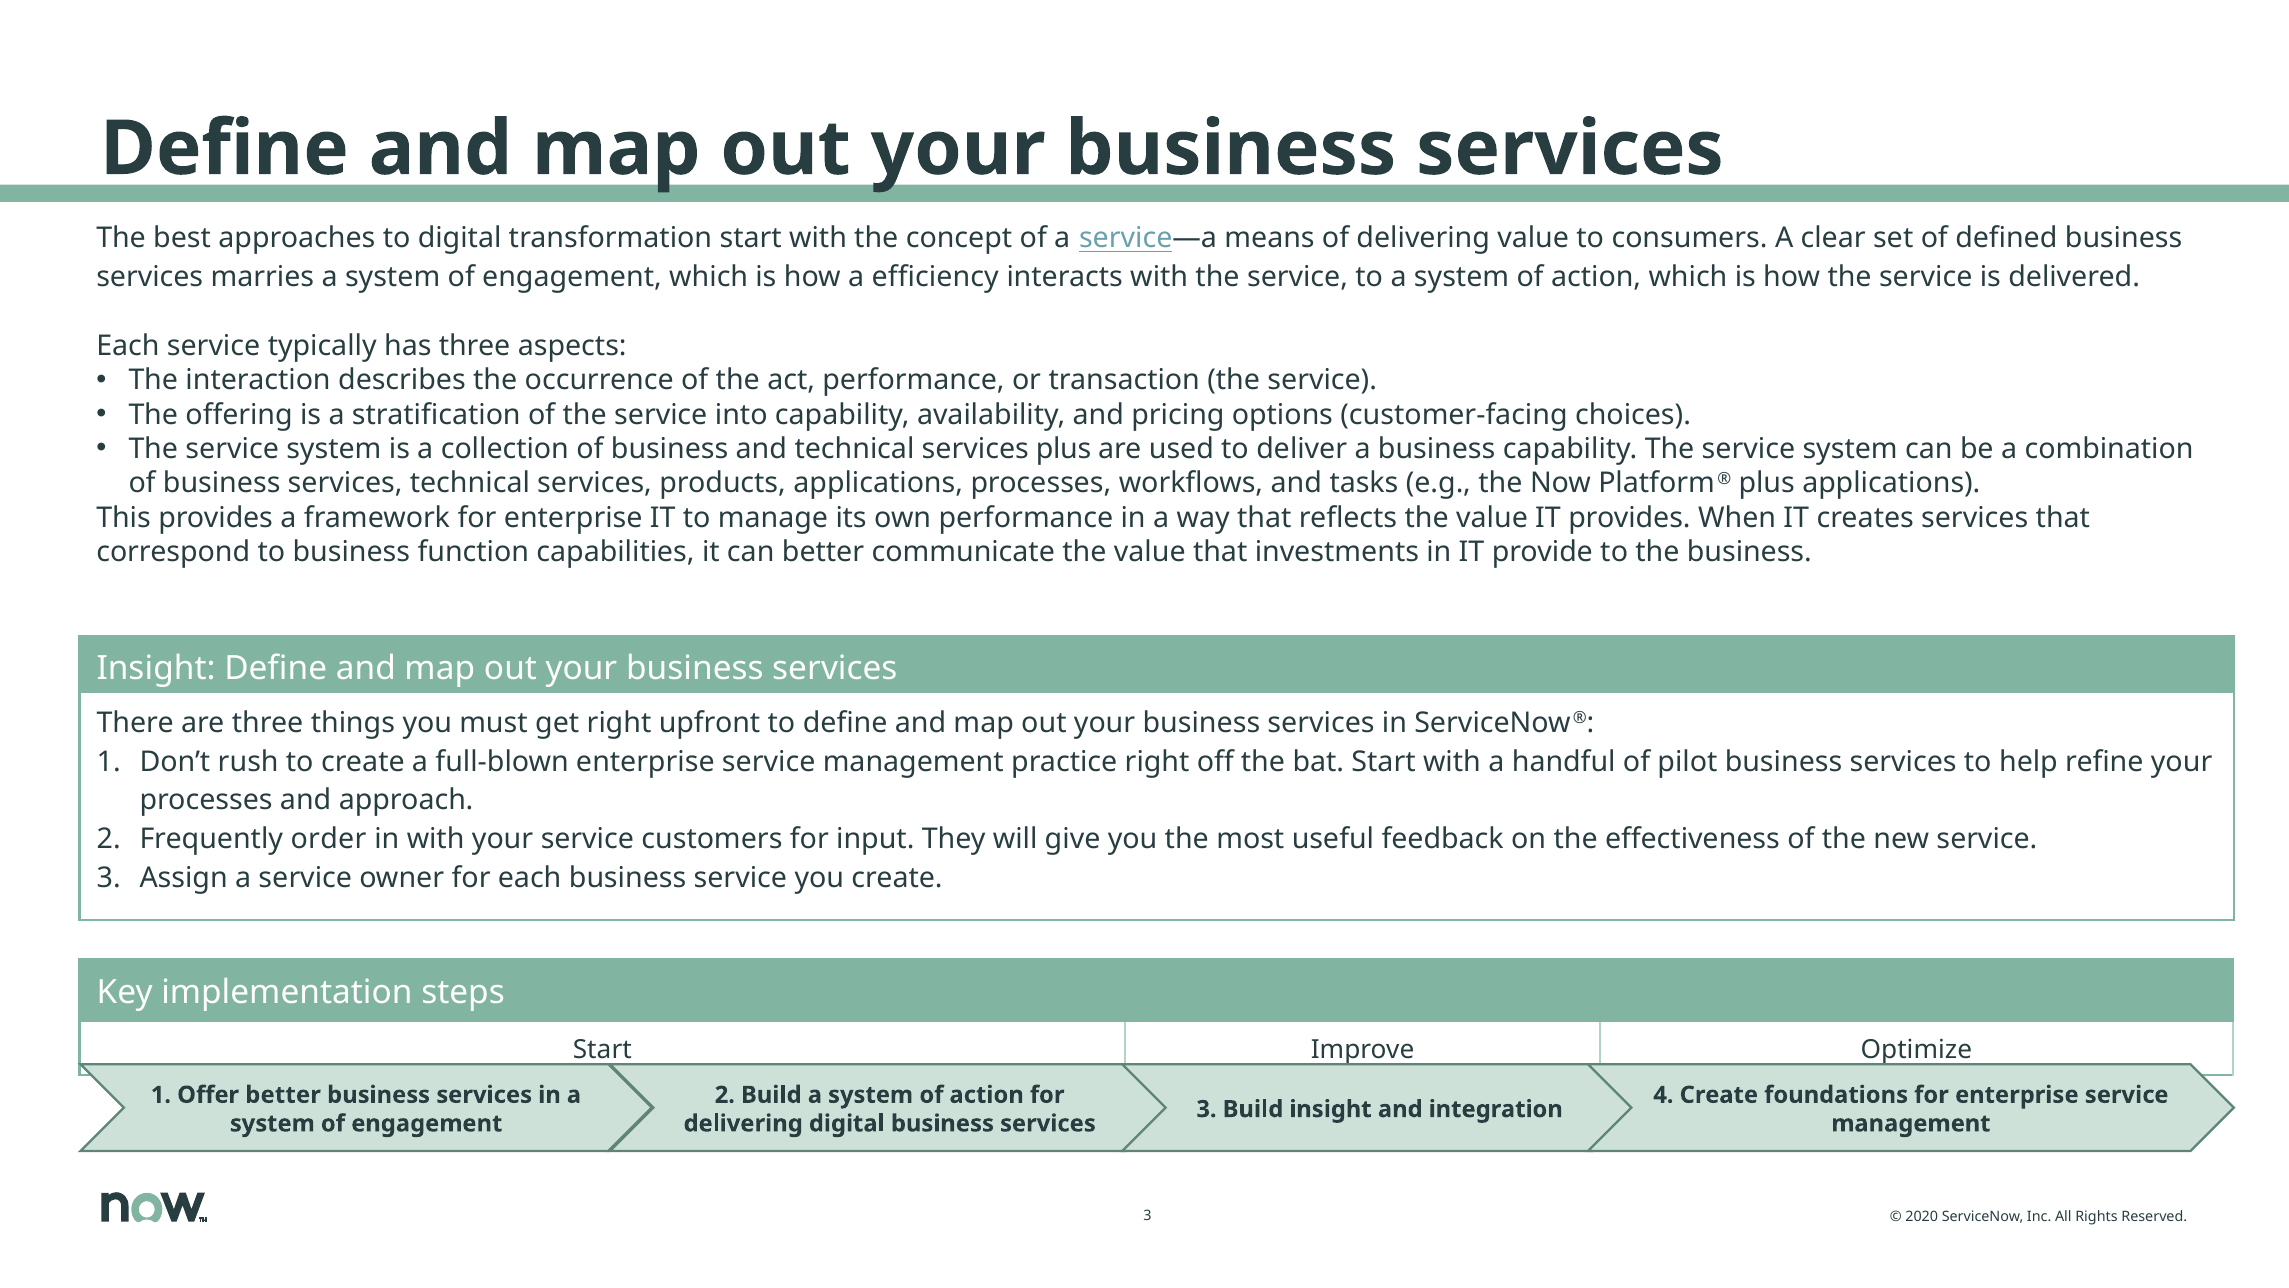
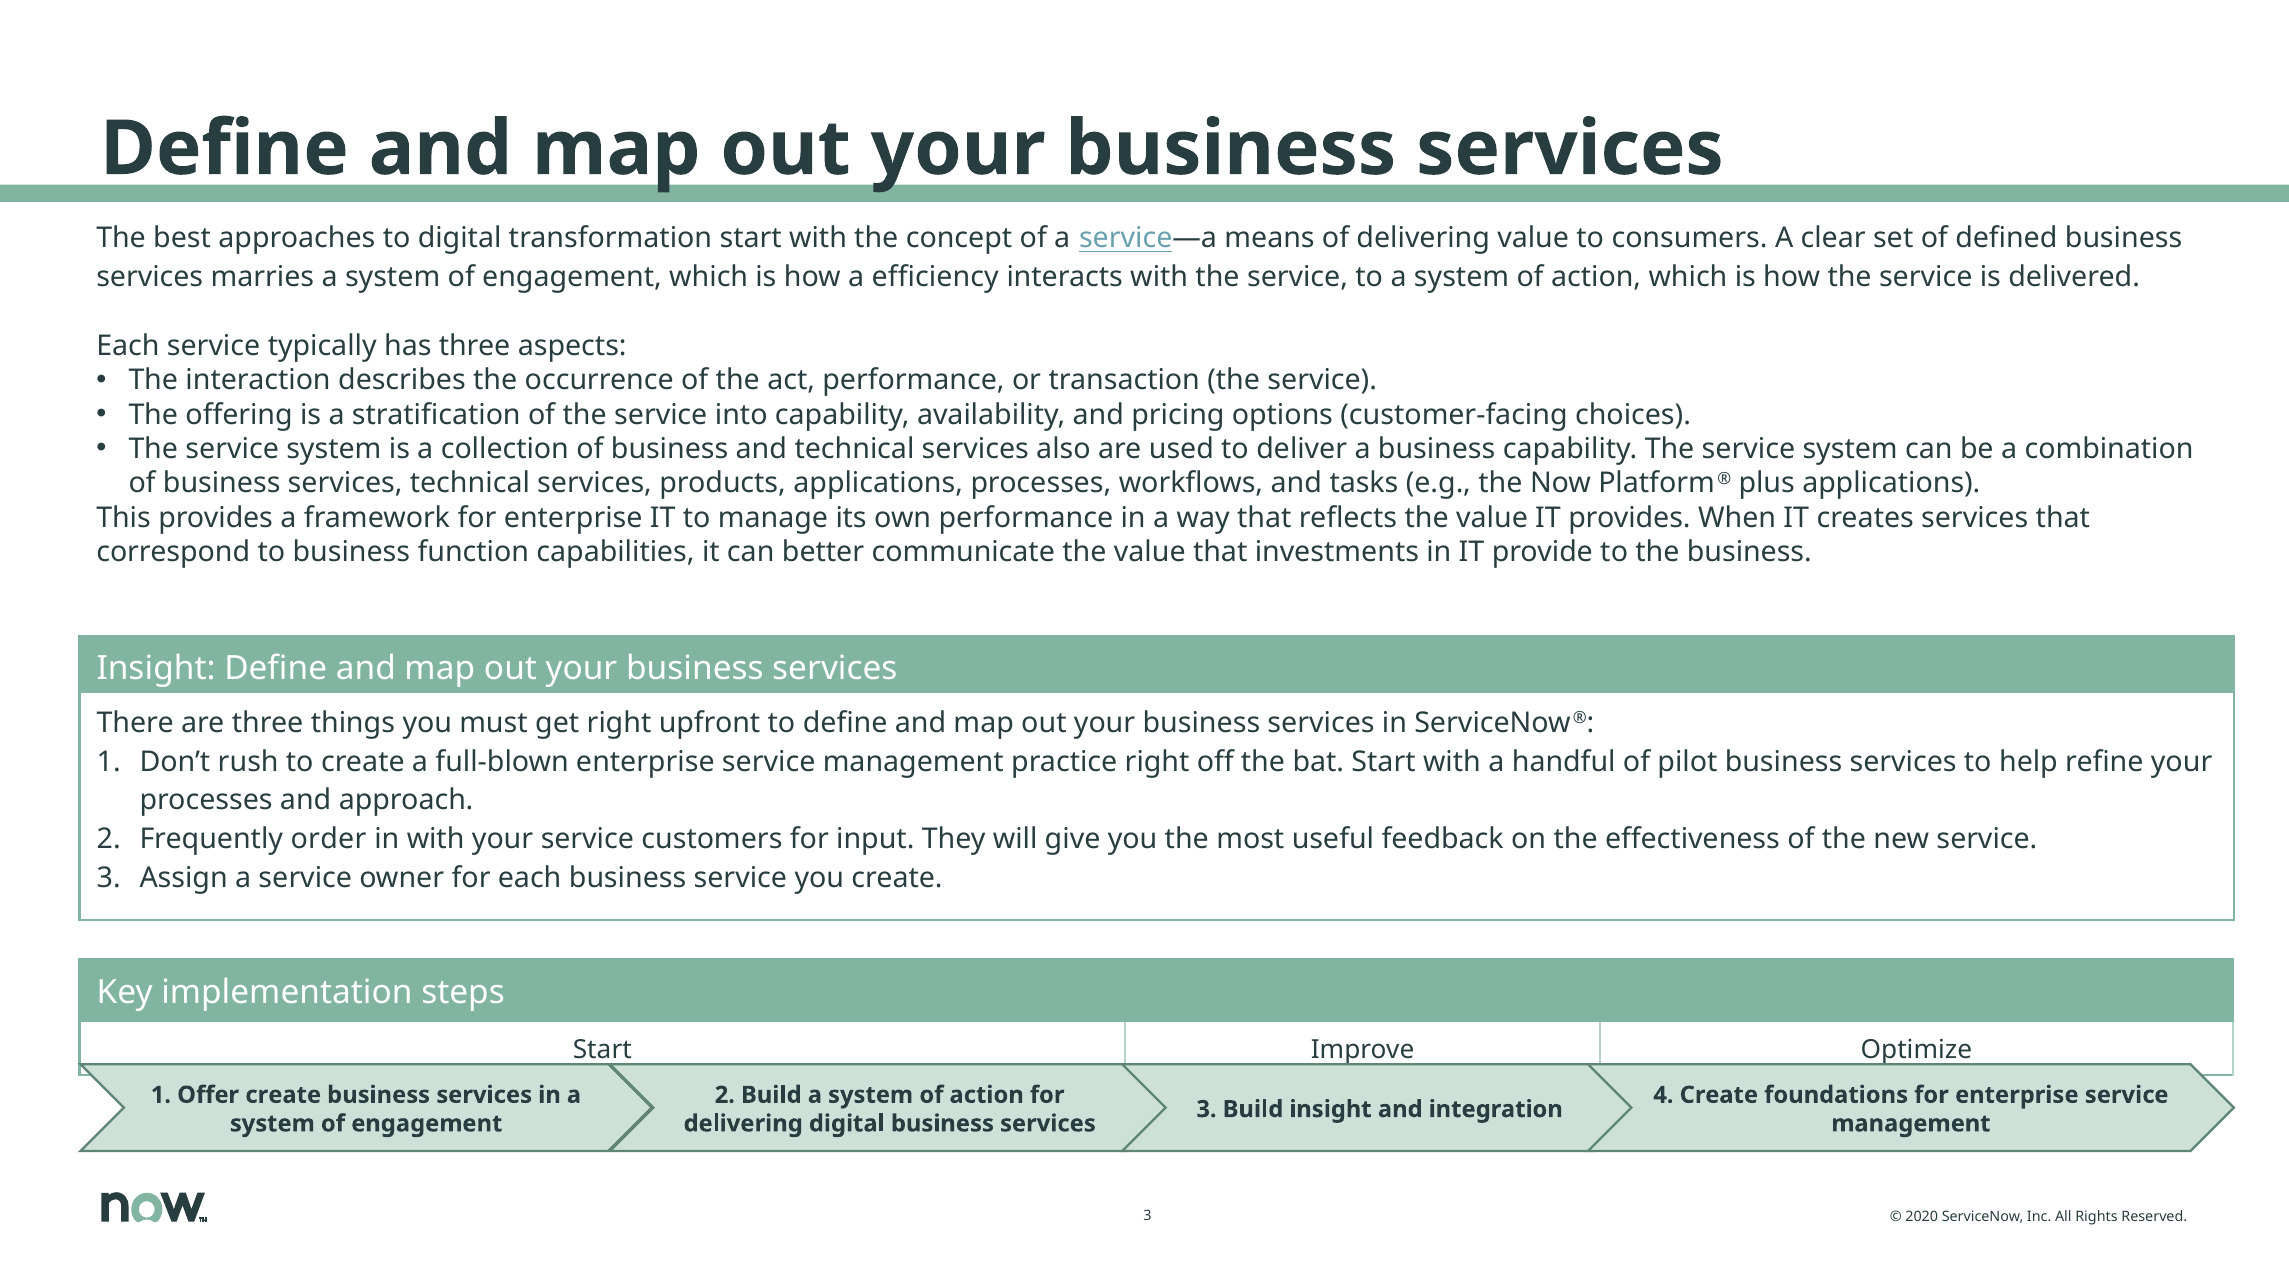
services plus: plus -> also (1063, 449)
Offer better: better -> create (283, 1095)
